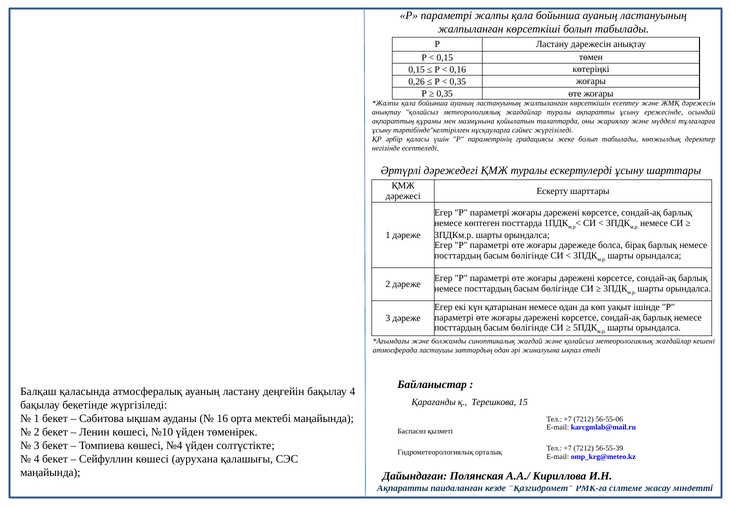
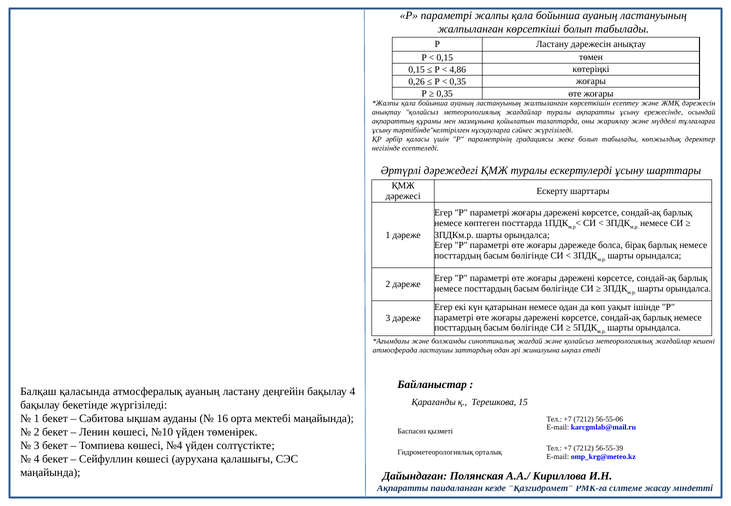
0,16: 0,16 -> 4,86 (458, 70)
